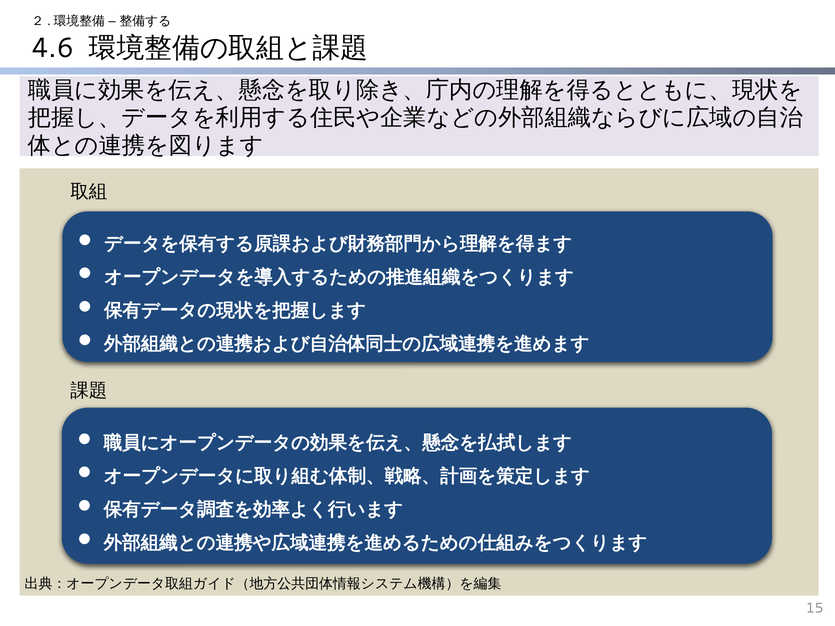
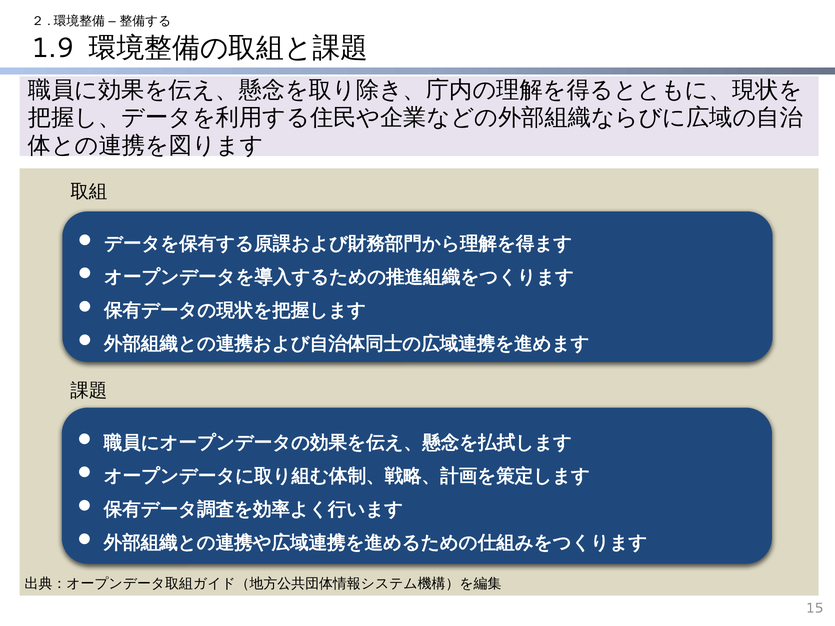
4.6: 4.6 -> 1.9 (53, 48)
